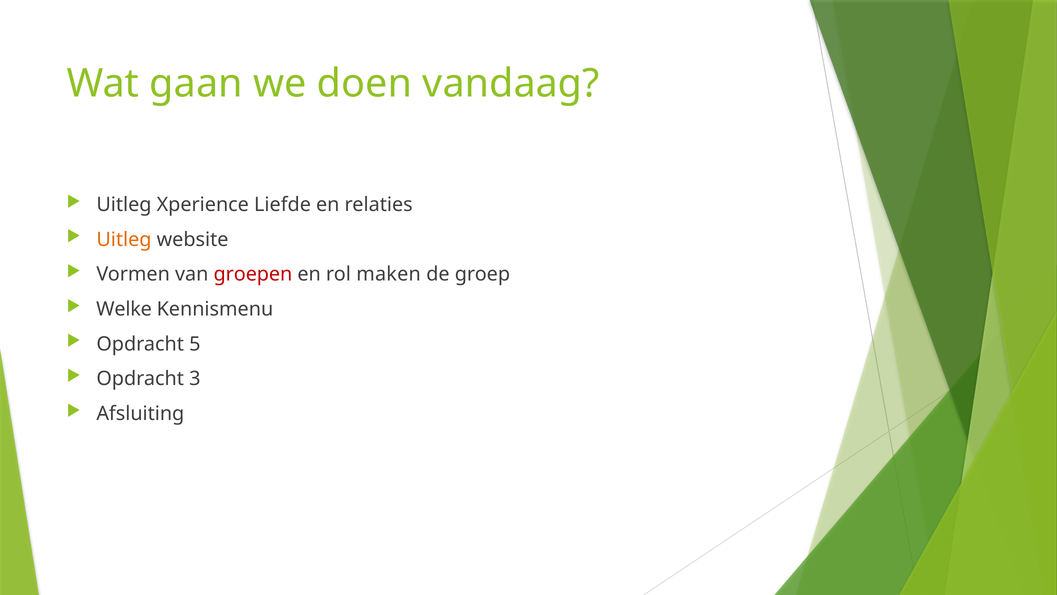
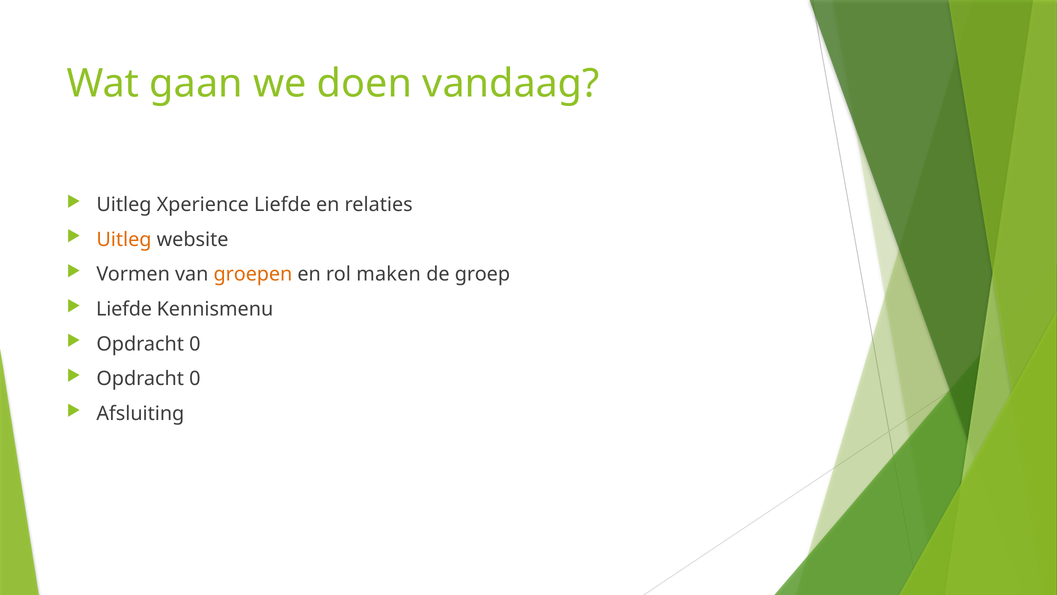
groepen colour: red -> orange (253, 274)
Welke: Welke -> Liefde (124, 309)
5: 5 -> 0 (195, 344)
3: 3 -> 0 (195, 379)
